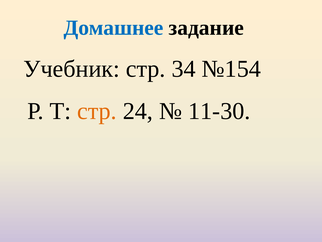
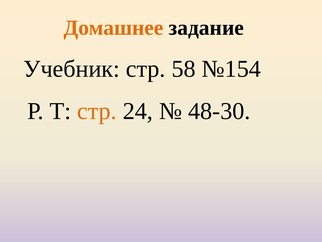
Домашнее colour: blue -> orange (114, 28)
34: 34 -> 58 (184, 69)
11-30: 11-30 -> 48-30 (219, 111)
